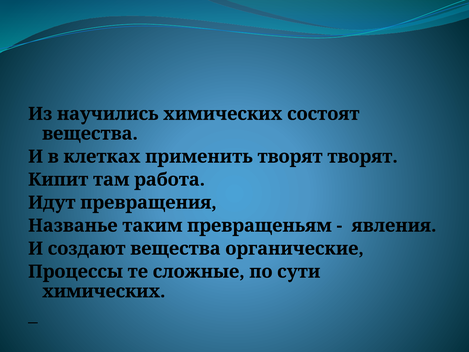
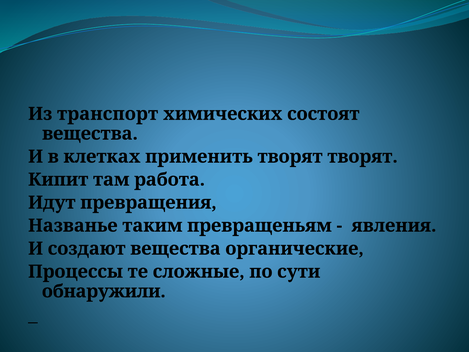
научились: научились -> транспорт (108, 114)
химических: химических -> обнаружили (104, 291)
